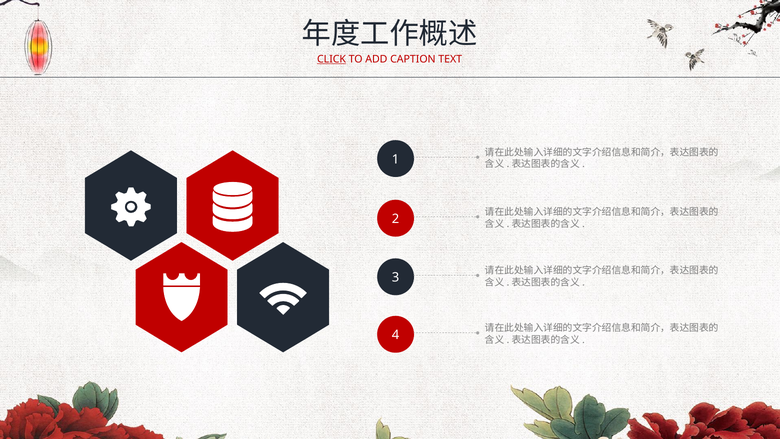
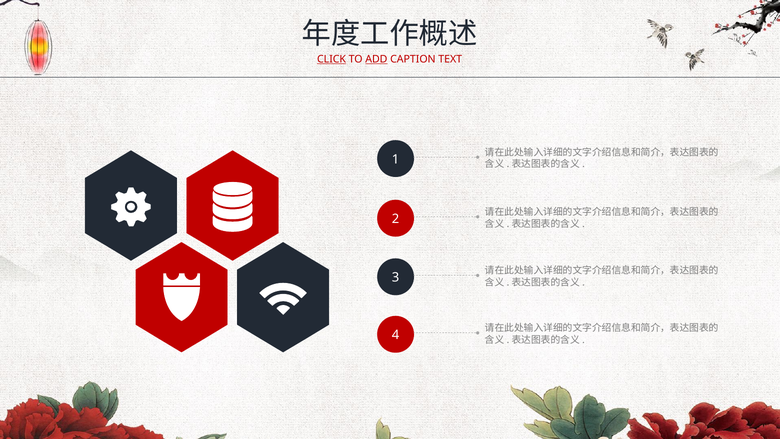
ADD underline: none -> present (376, 59)
